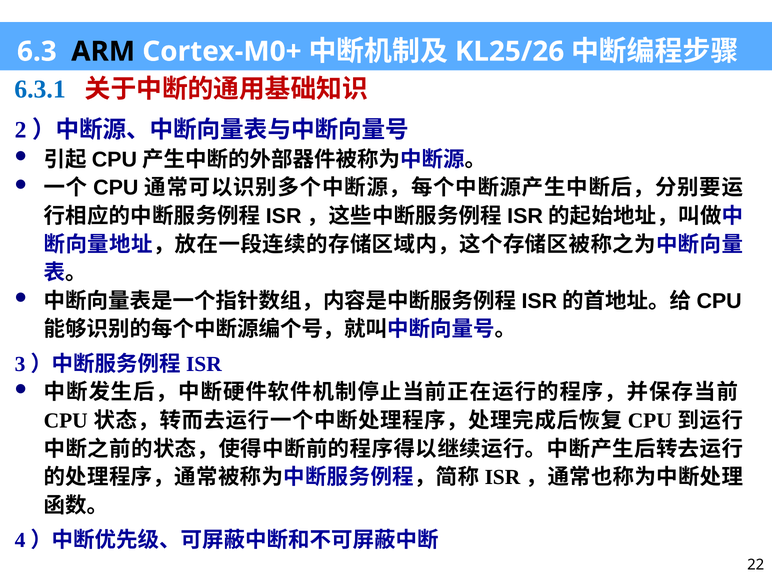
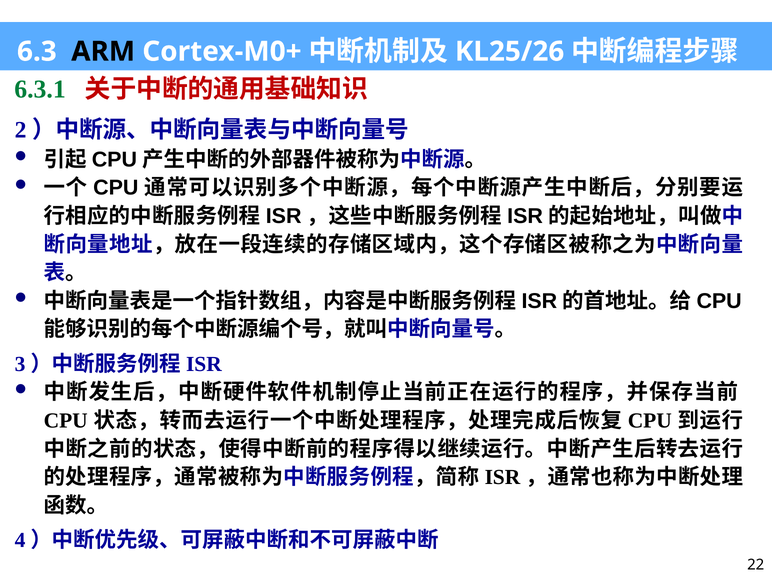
6.3.1 colour: blue -> green (40, 89)
